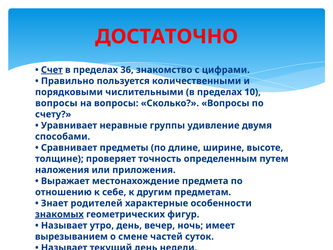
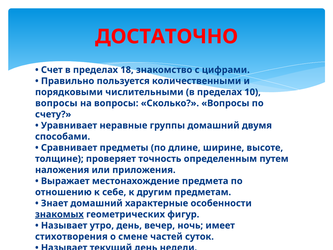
Счет underline: present -> none (52, 70)
36: 36 -> 18 (127, 70)
группы удивление: удивление -> домашний (213, 125)
Знает родителей: родителей -> домашний (97, 203)
вырезыванием: вырезыванием -> стихотворения (71, 236)
